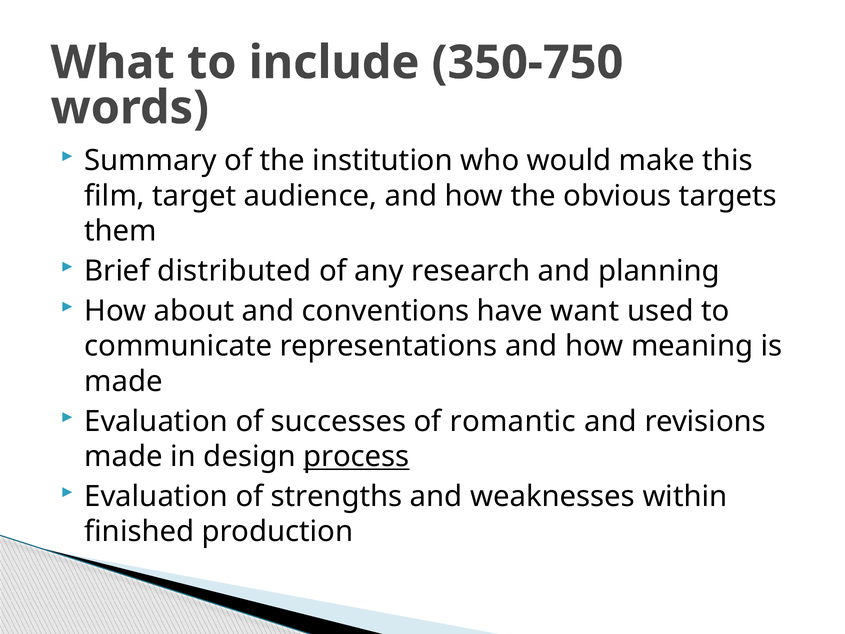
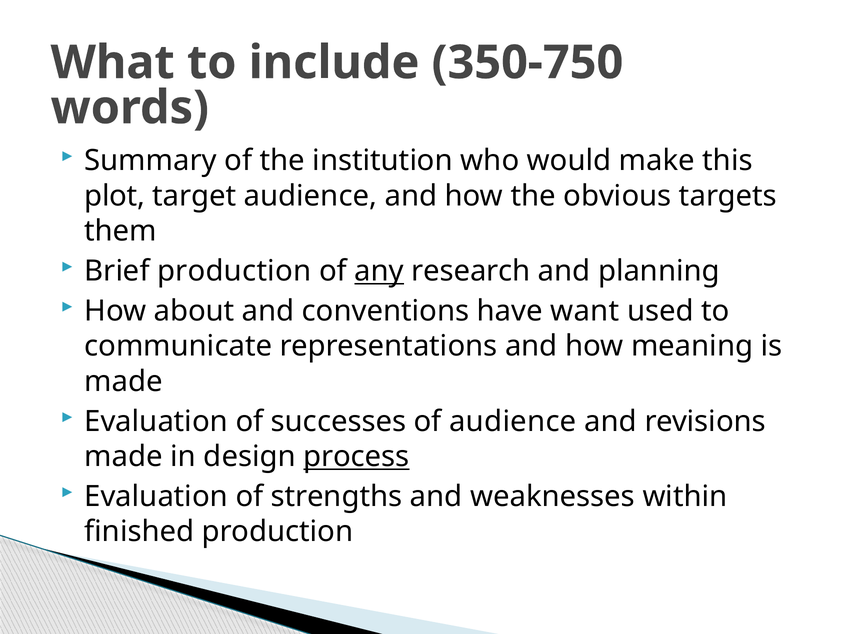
film: film -> plot (115, 196)
Brief distributed: distributed -> production (234, 271)
any underline: none -> present (379, 271)
of romantic: romantic -> audience (513, 421)
